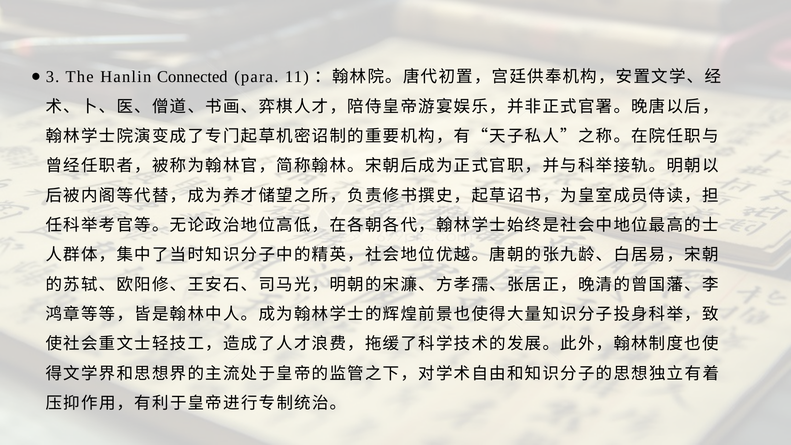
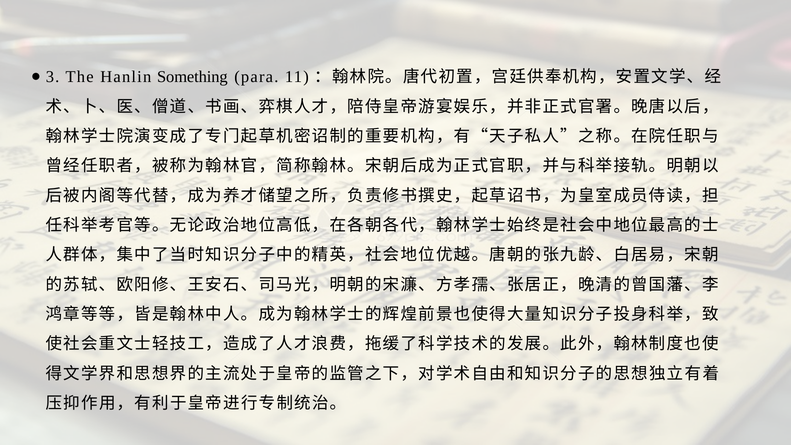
Connected: Connected -> Something (192, 77)
